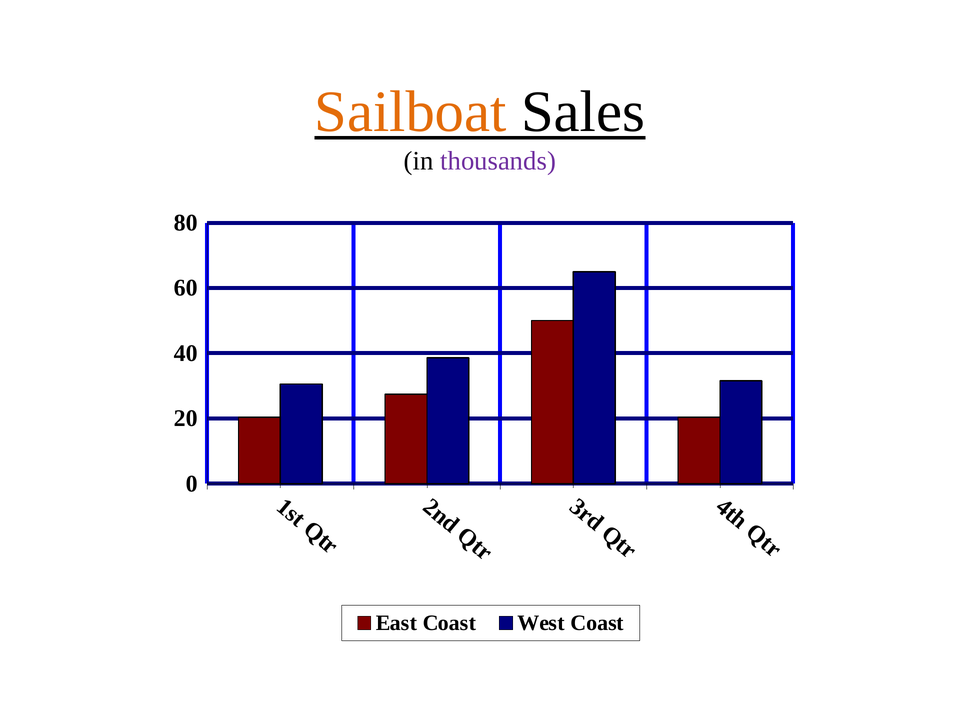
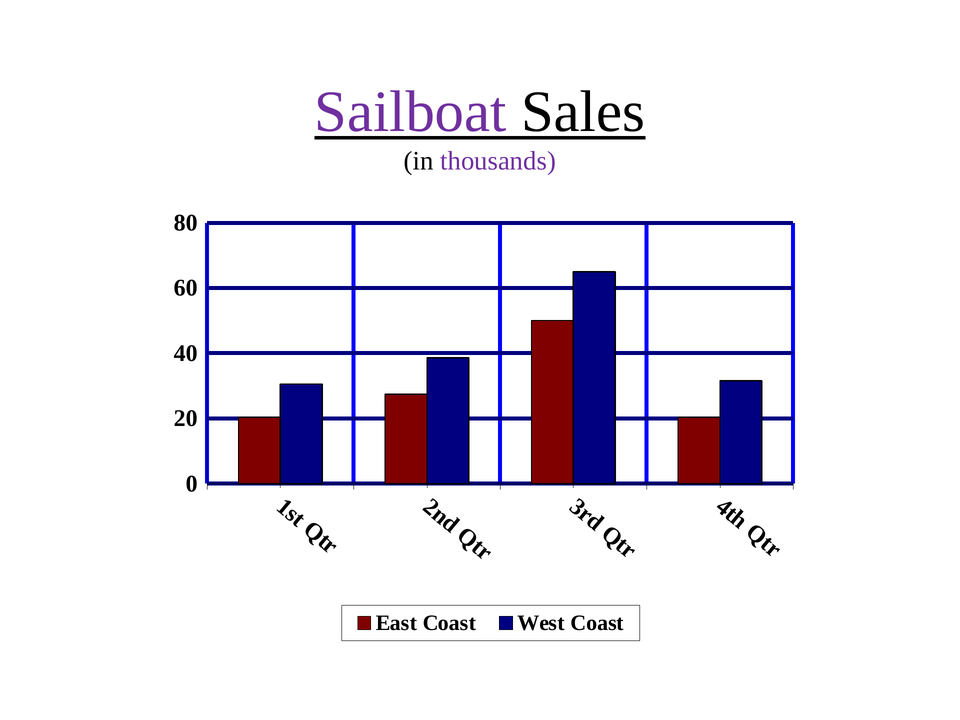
Sailboat colour: orange -> purple (410, 112)
